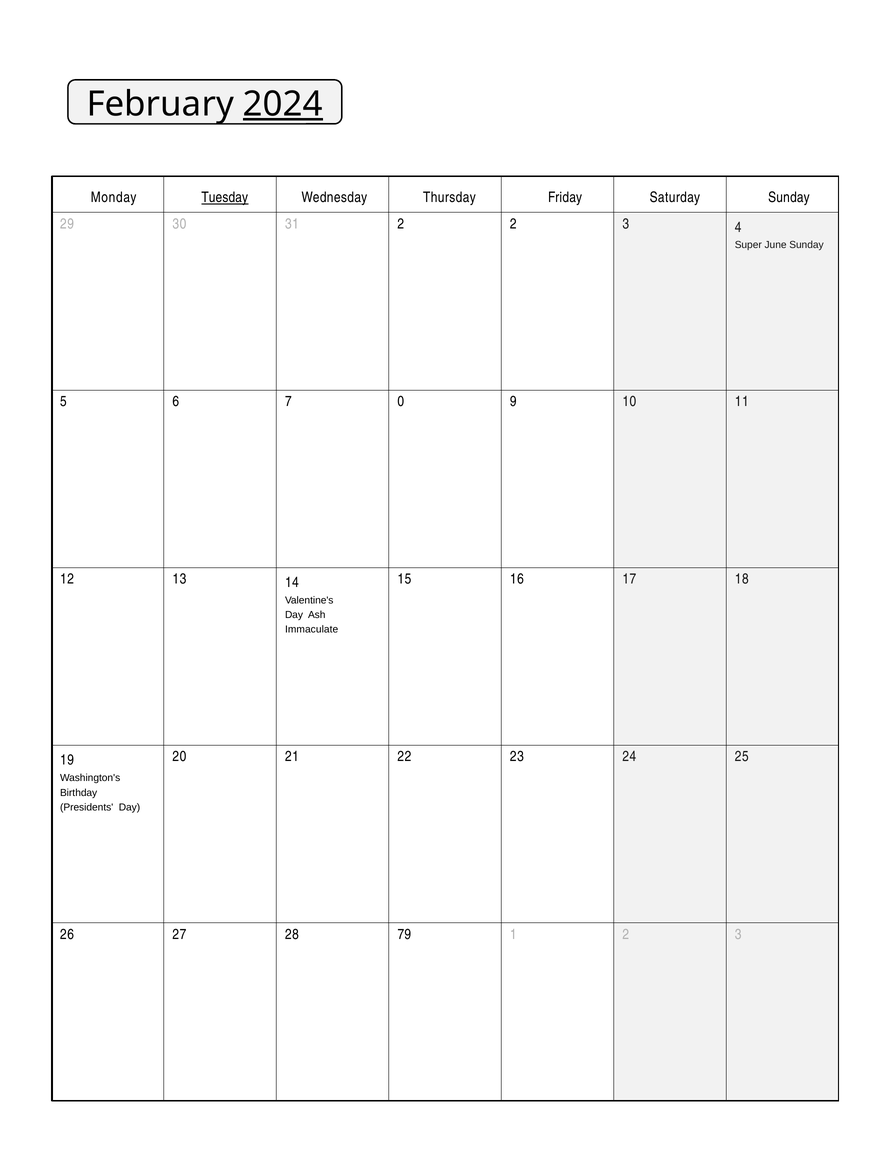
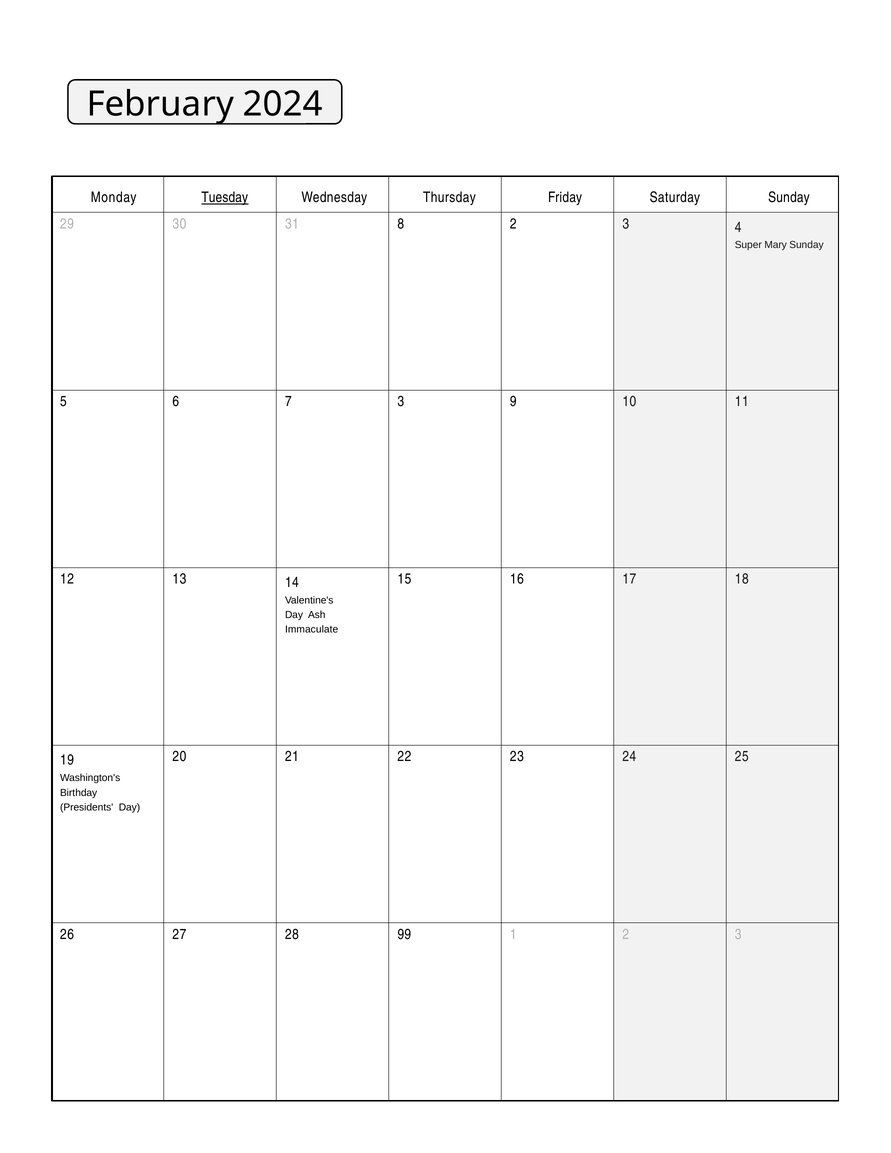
2024 underline: present -> none (283, 104)
31 2: 2 -> 8 (401, 224)
June: June -> Mary (776, 245)
7 0: 0 -> 3 (401, 401)
79: 79 -> 99 (404, 934)
